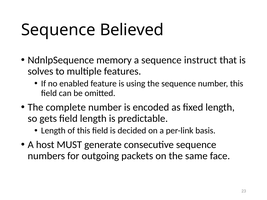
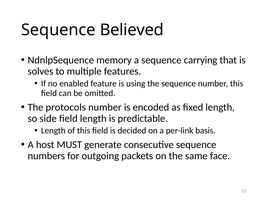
instruct: instruct -> carrying (201, 60)
complete: complete -> protocols (66, 107)
gets: gets -> side (48, 119)
